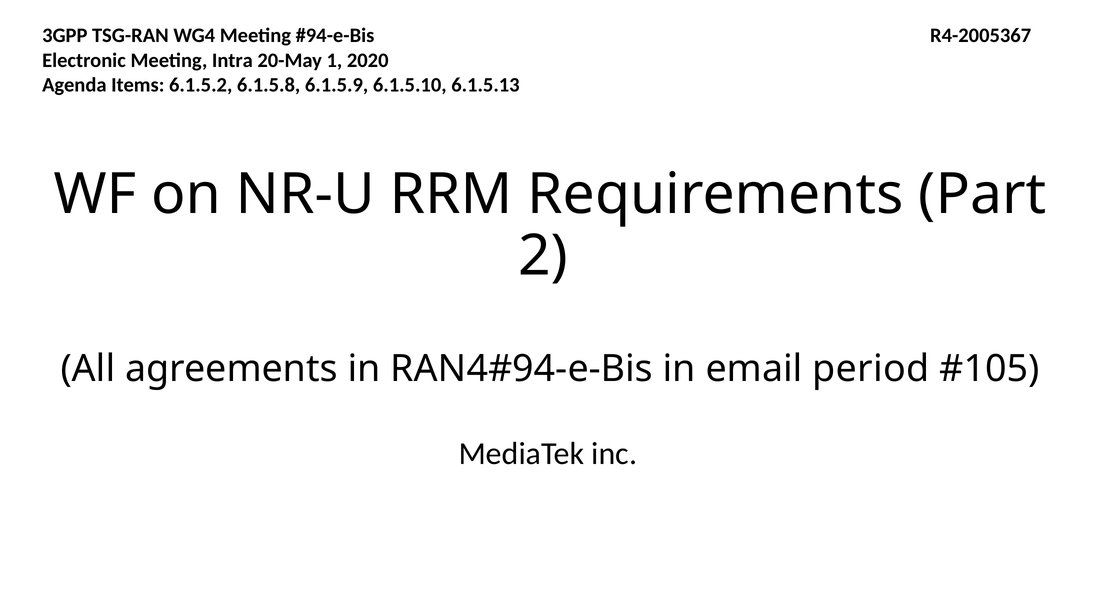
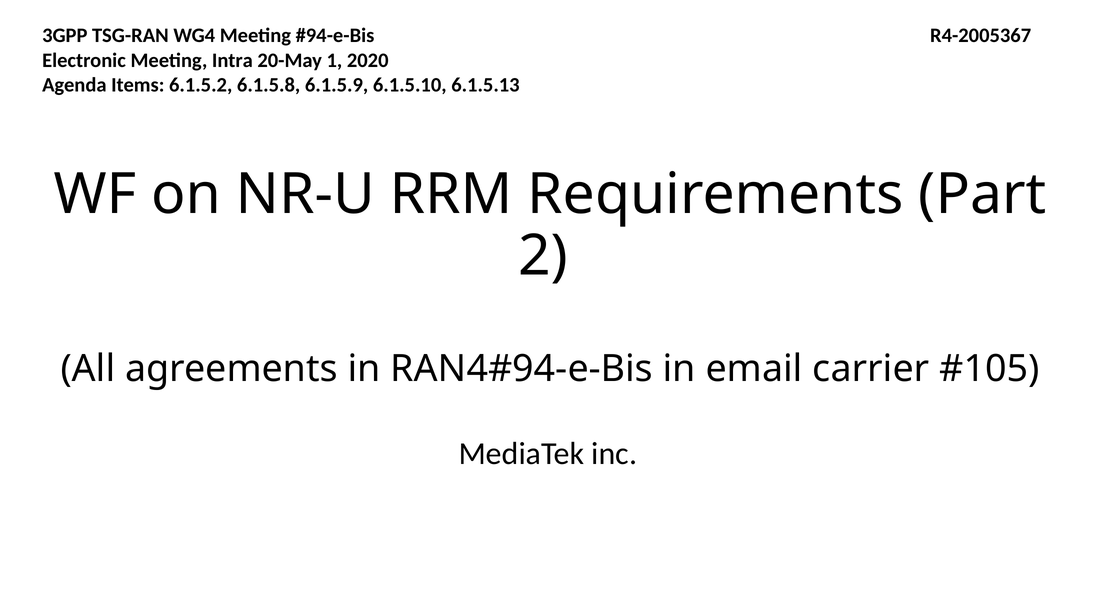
period: period -> carrier (871, 369)
